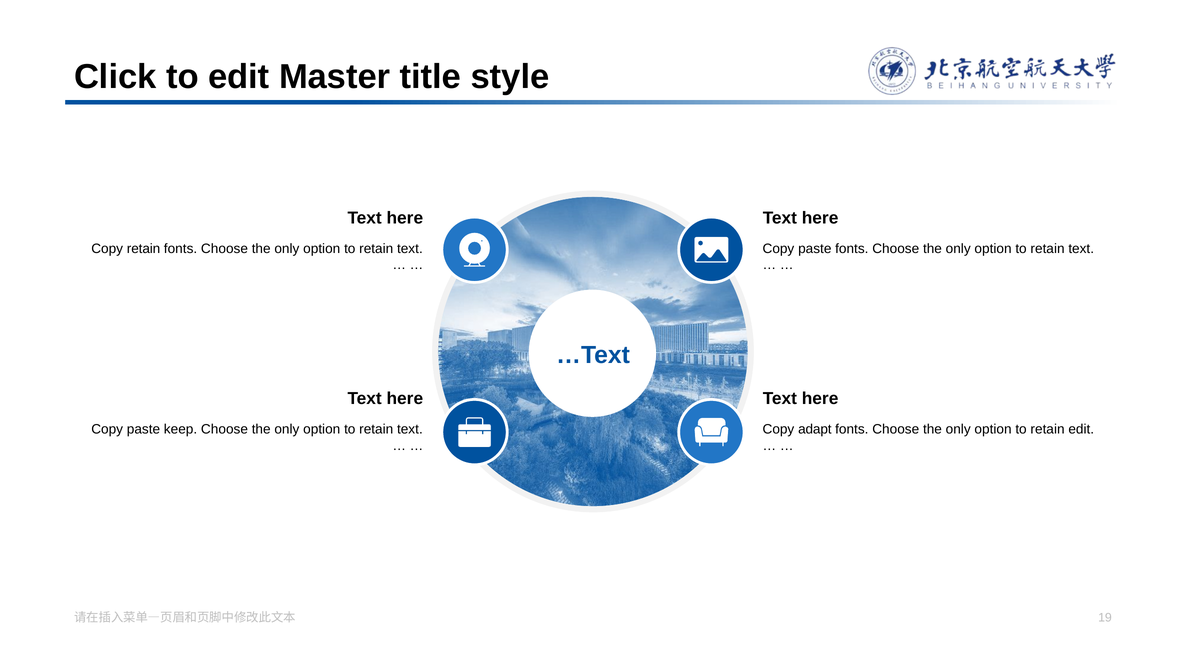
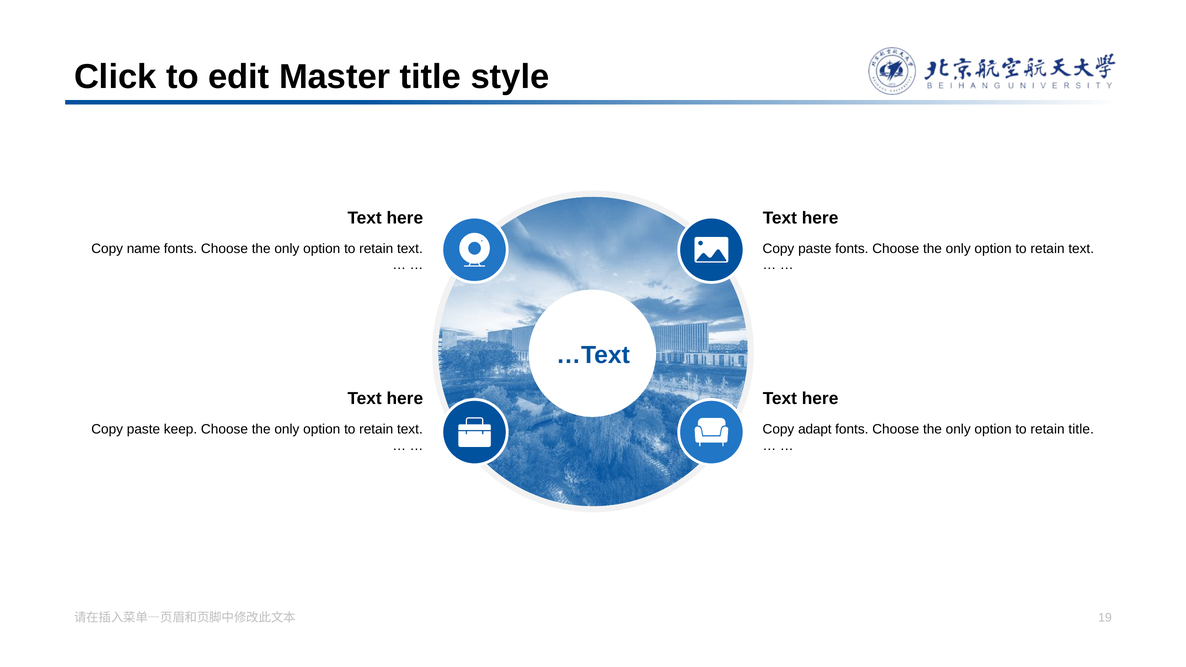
Copy retain: retain -> name (144, 249)
retain edit: edit -> title (1081, 429)
